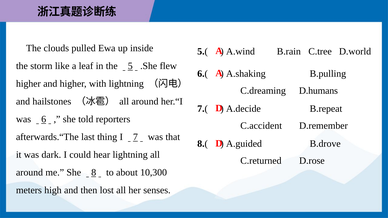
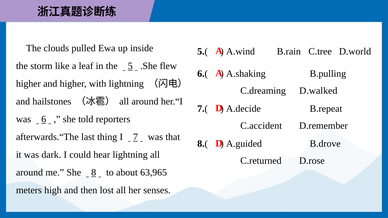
D.humans: D.humans -> D.walked (318, 91)
10,300: 10,300 -> 63,965 (154, 173)
